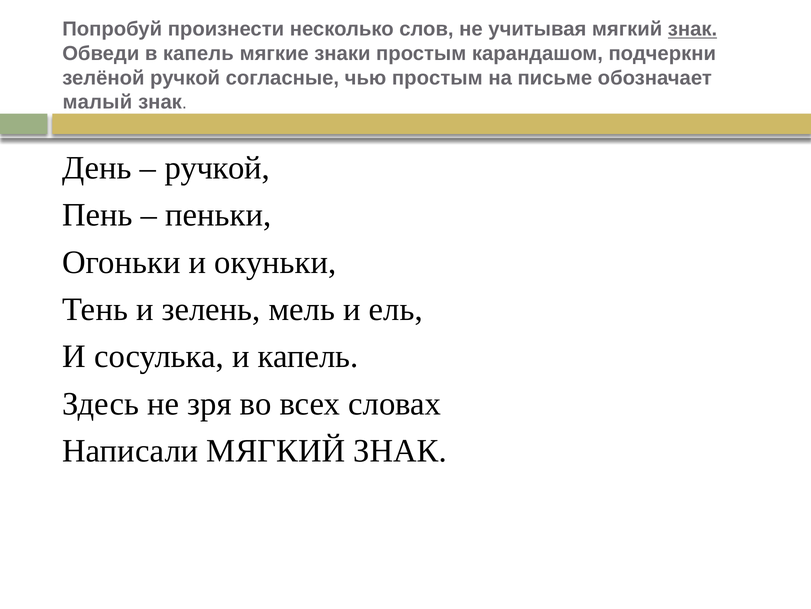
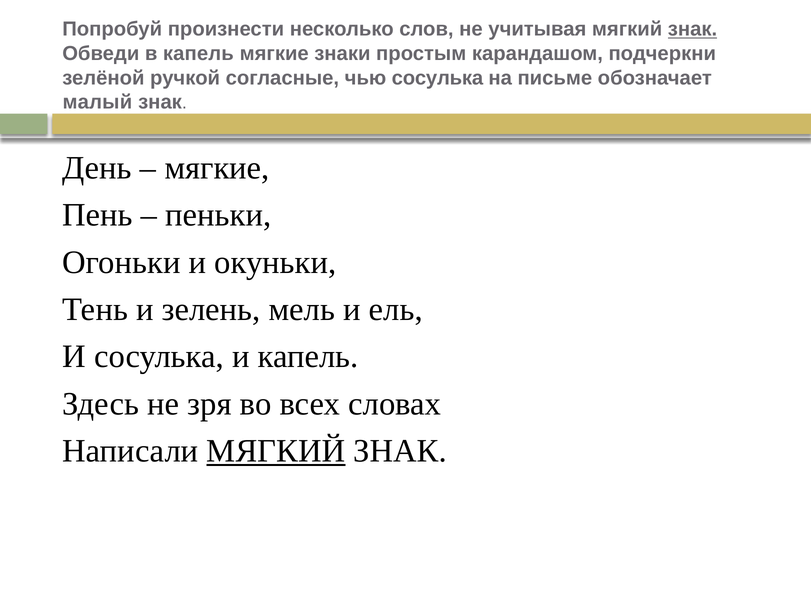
чью простым: простым -> сосулька (437, 78)
ручкой: ручкой -> мягкие (217, 168)
МЯГКИЙ underline: none -> present (276, 450)
